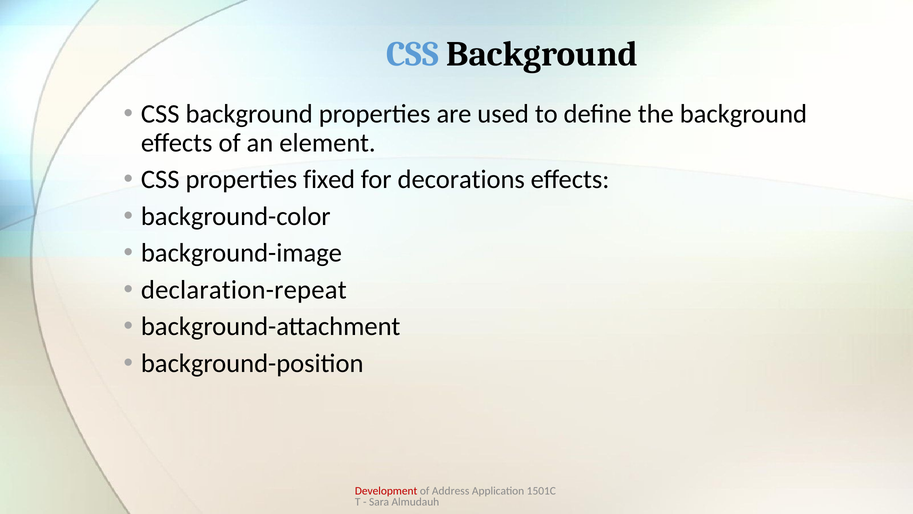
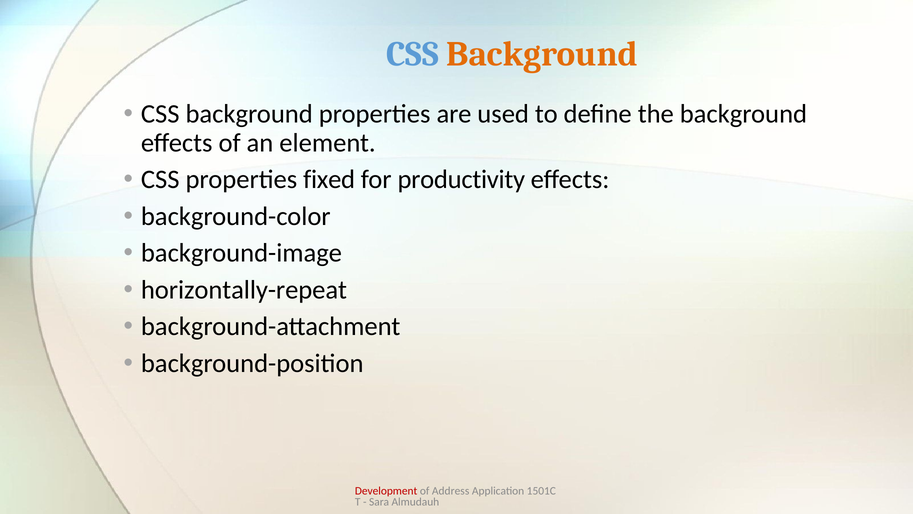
Background colour: black -> orange (542, 54)
decorations: decorations -> productivity (461, 179)
declaration-repeat: declaration-repeat -> horizontally-repeat (244, 290)
